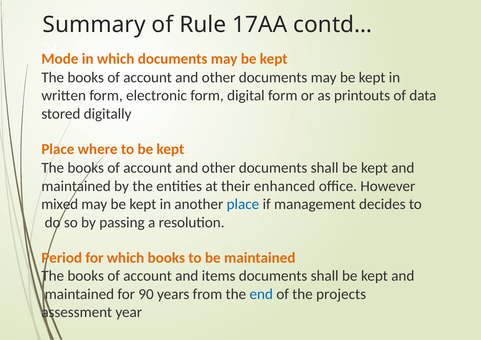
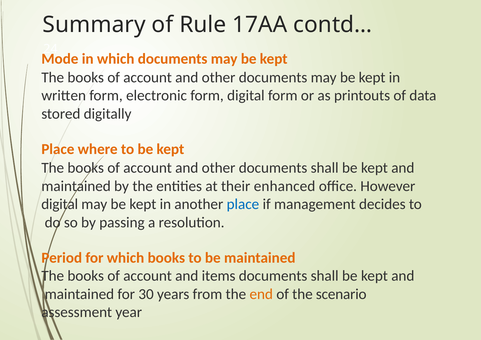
mixed: mixed -> digital (60, 204)
90: 90 -> 30 (146, 294)
end colour: blue -> orange (261, 294)
projects: projects -> scenario (341, 294)
